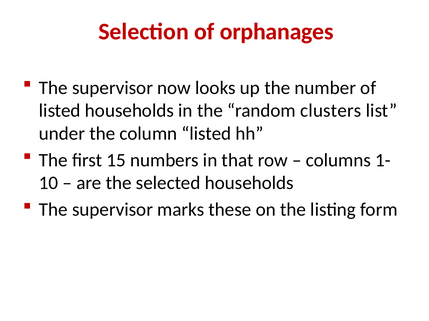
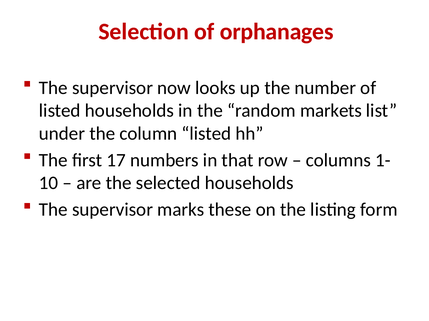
clusters: clusters -> markets (331, 111)
15: 15 -> 17 (116, 160)
